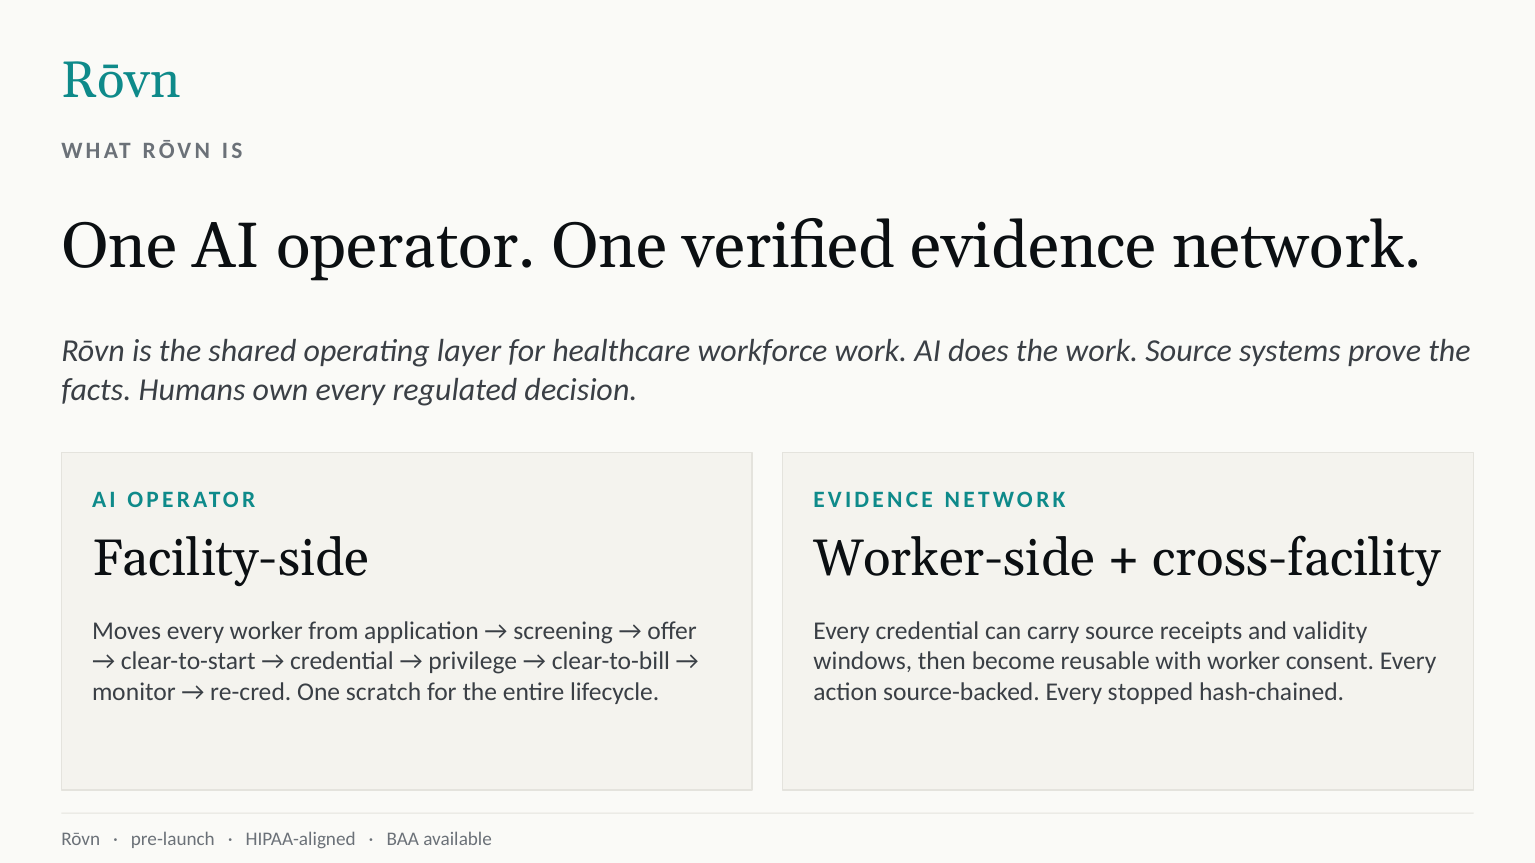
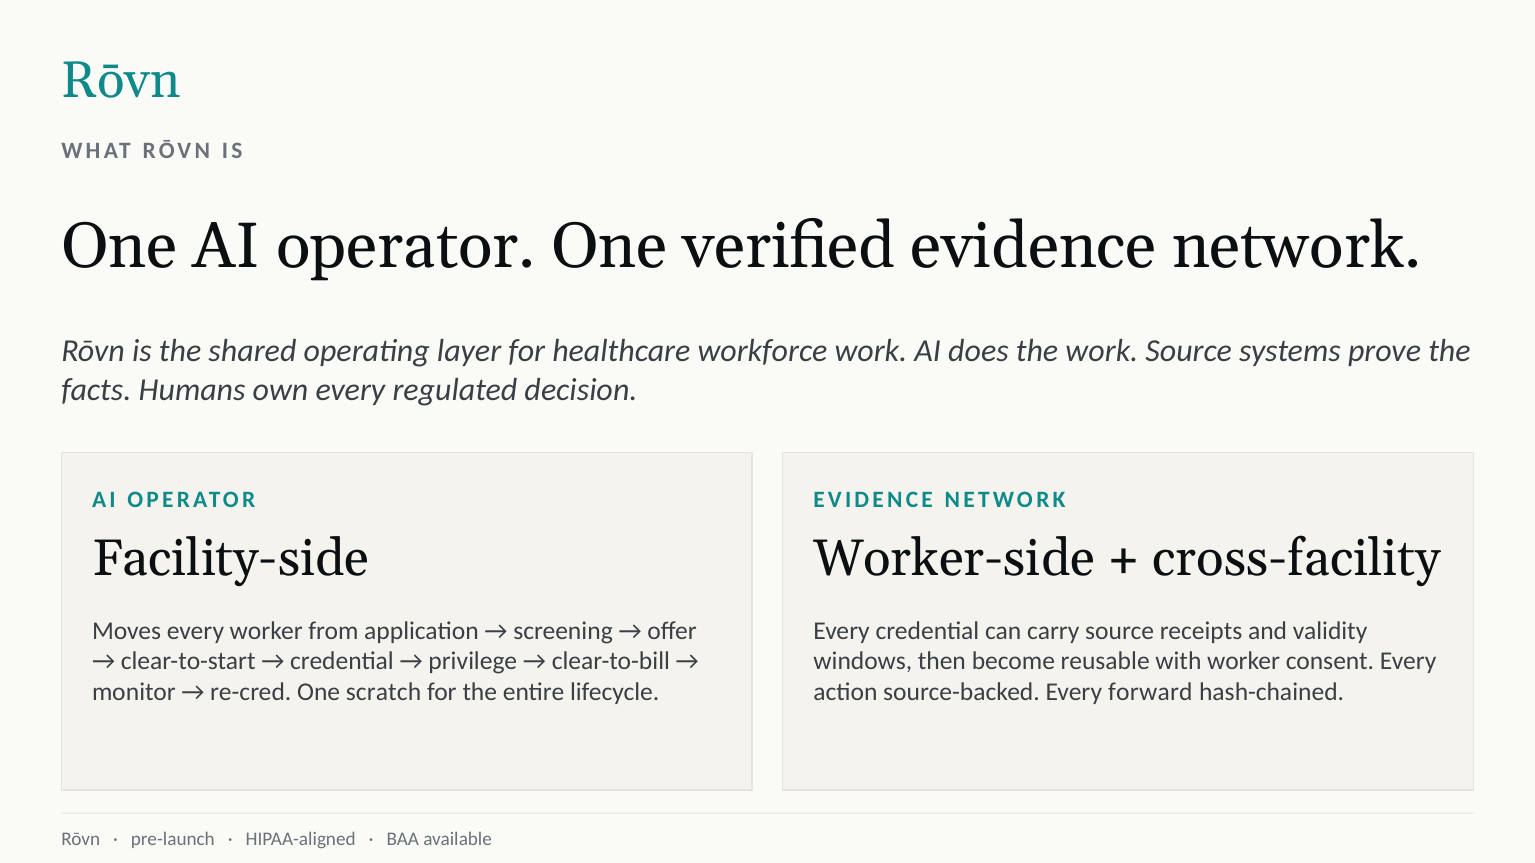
stopped: stopped -> forward (1150, 692)
